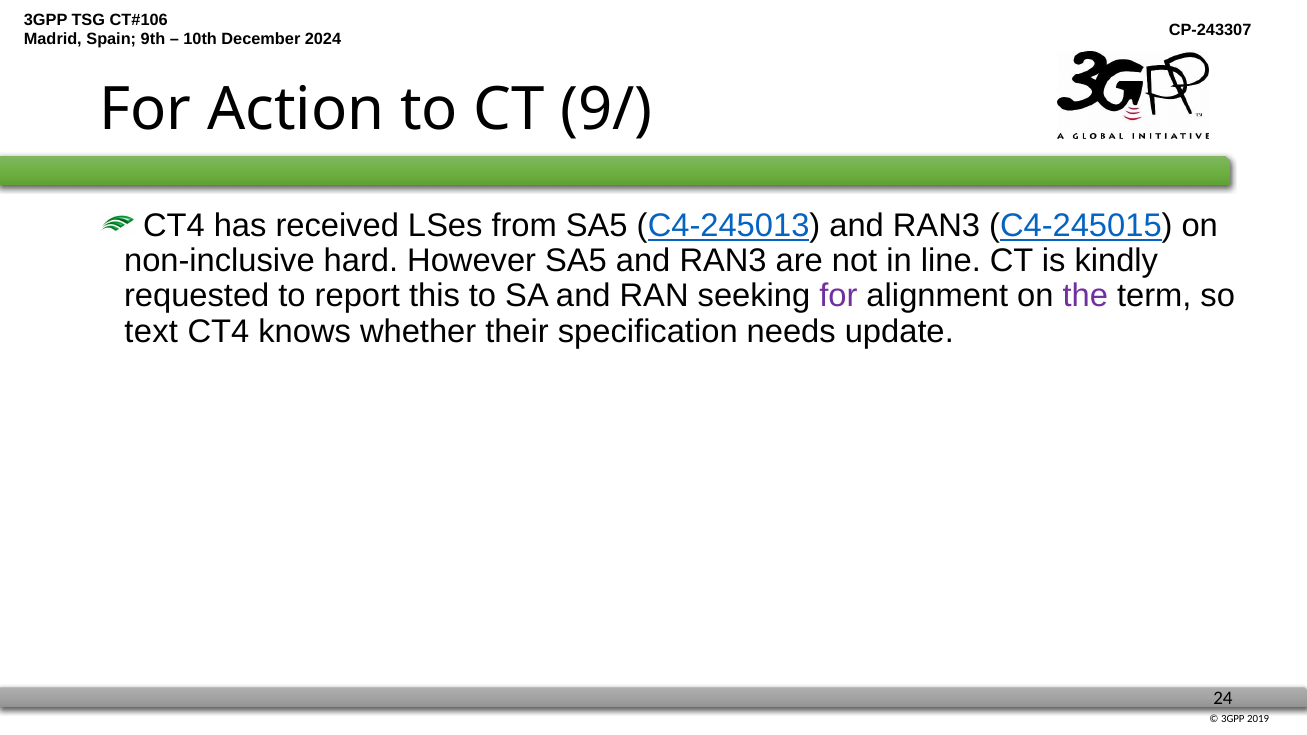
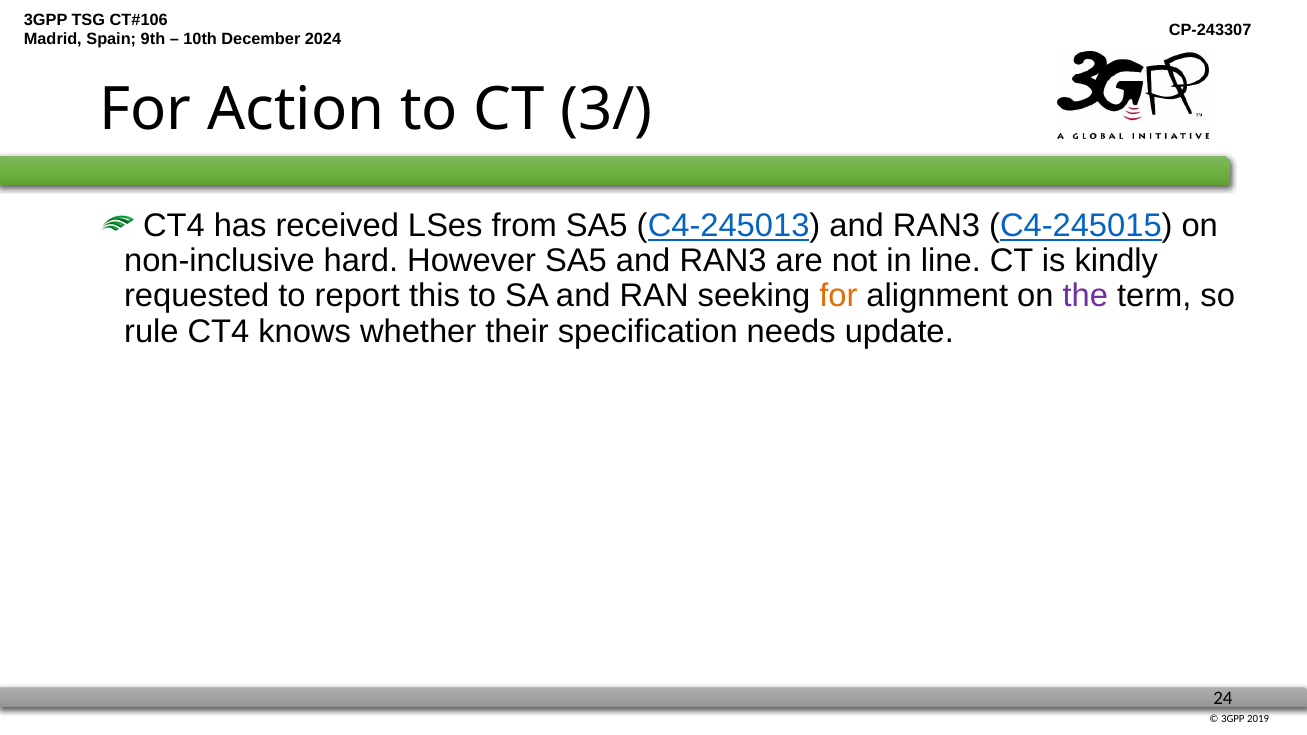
9/: 9/ -> 3/ (607, 110)
for colour: purple -> orange (838, 296)
text: text -> rule (151, 331)
